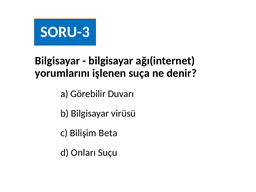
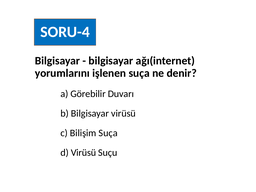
SORU-3: SORU-3 -> SORU-4 (65, 32)
Bilişim Beta: Beta -> Suça (108, 133)
d Onları: Onları -> Virüsü (83, 153)
